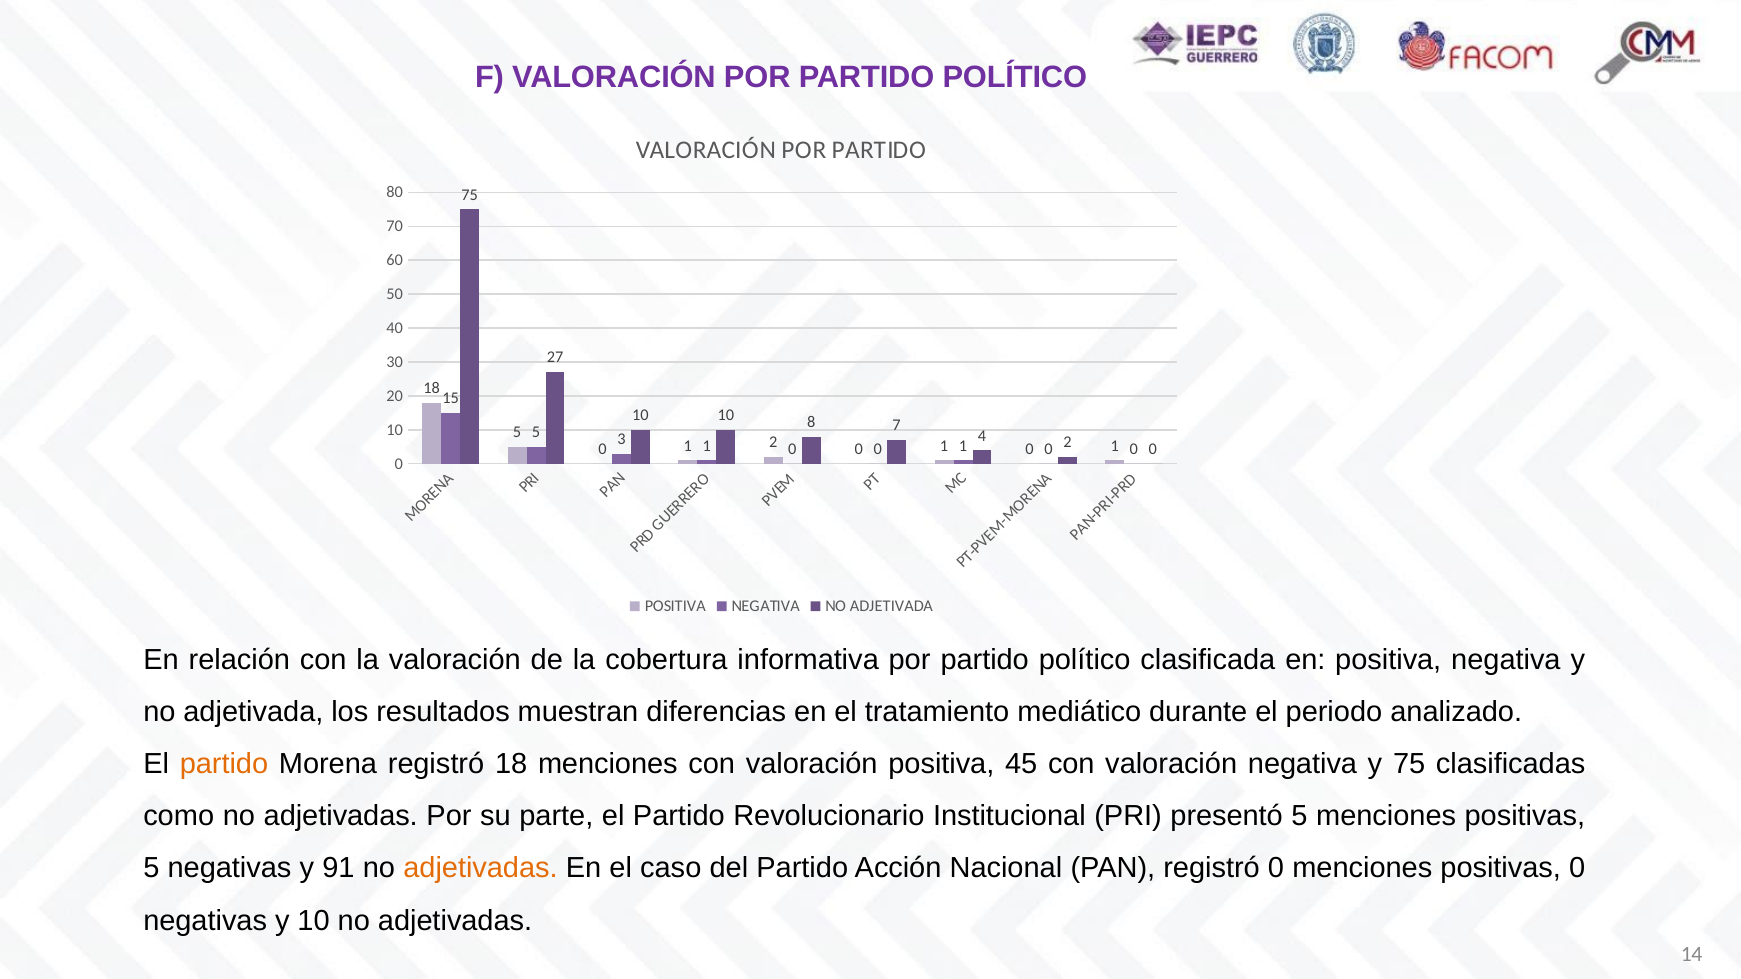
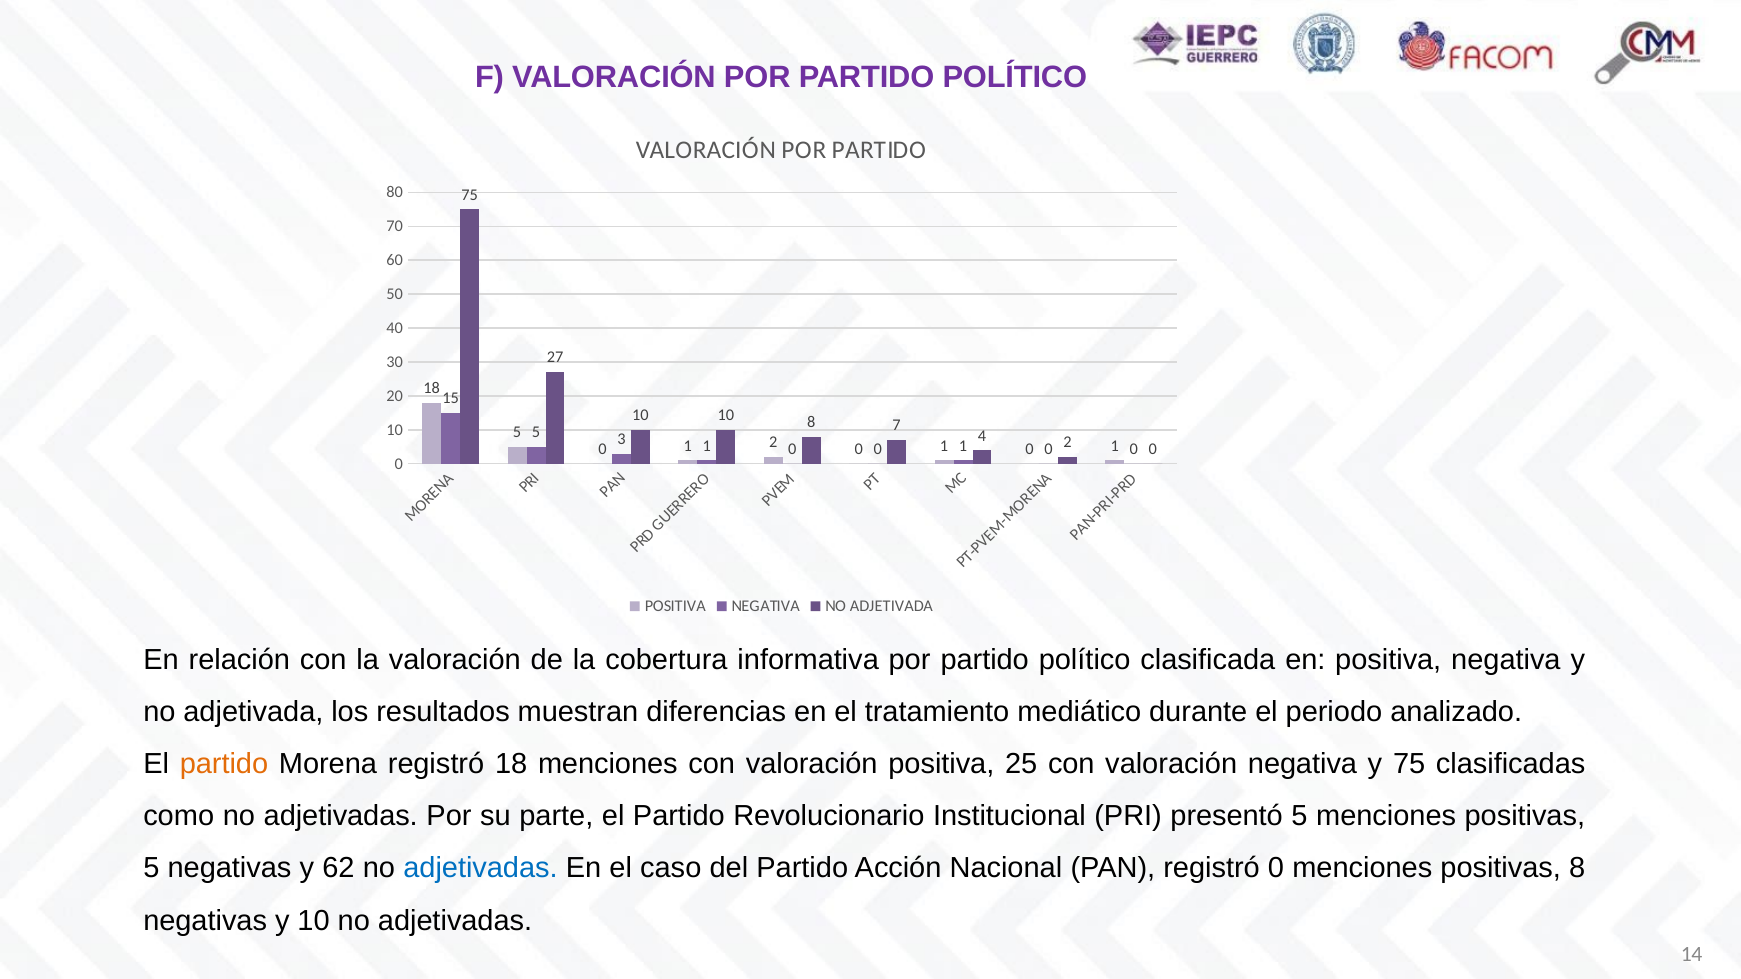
45: 45 -> 25 (1021, 764)
91: 91 -> 62 (338, 869)
adjetivadas colour: orange -> blue (480, 869)
positivas 0: 0 -> 8 (1577, 869)
